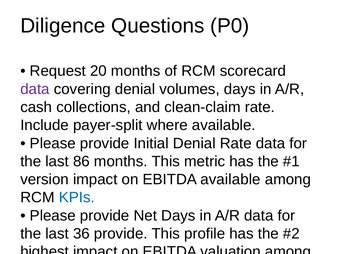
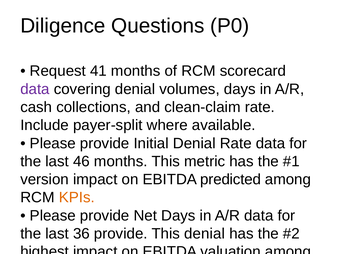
20: 20 -> 41 (98, 71)
86: 86 -> 46 (81, 162)
EBITDA available: available -> predicted (231, 180)
KPIs colour: blue -> orange (77, 198)
This profile: profile -> denial (205, 234)
